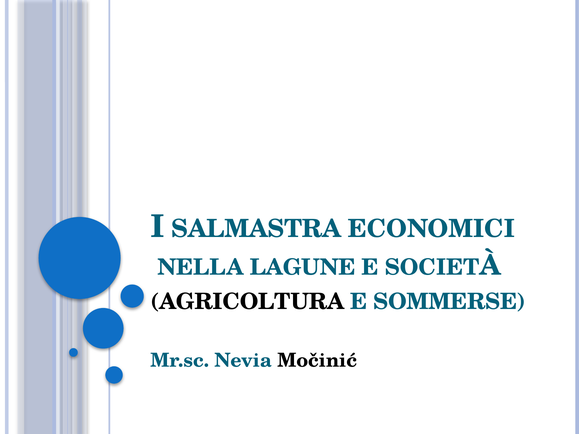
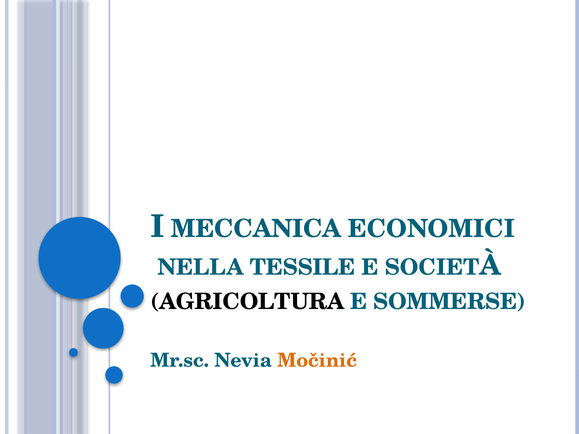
SALMASTRA: SALMASTRA -> MECCANICA (256, 229)
LAGUNE: LAGUNE -> TESSILE (303, 267)
Močinić colour: black -> orange (317, 361)
